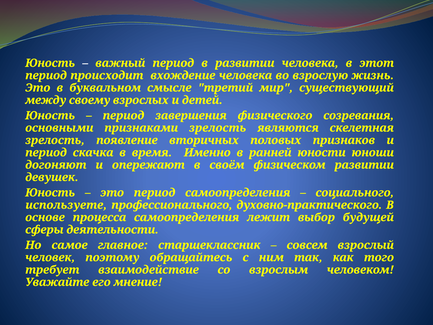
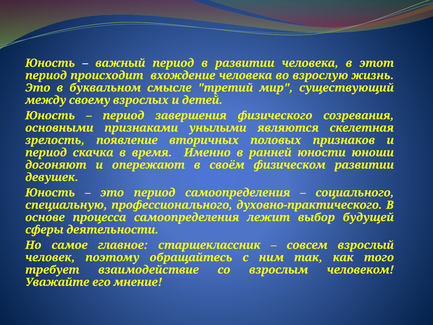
признаками зрелость: зрелость -> унылыми (218, 128)
используете: используете -> специальную (66, 205)
